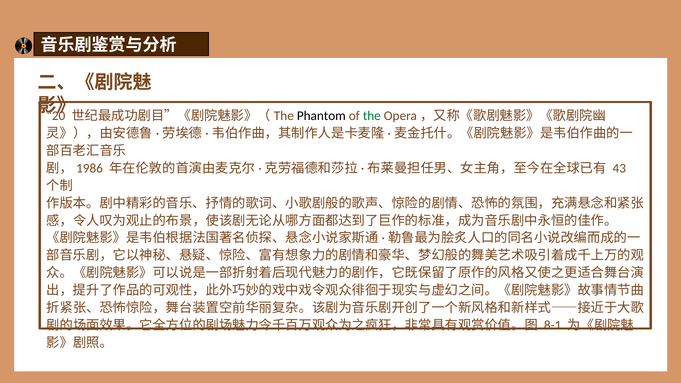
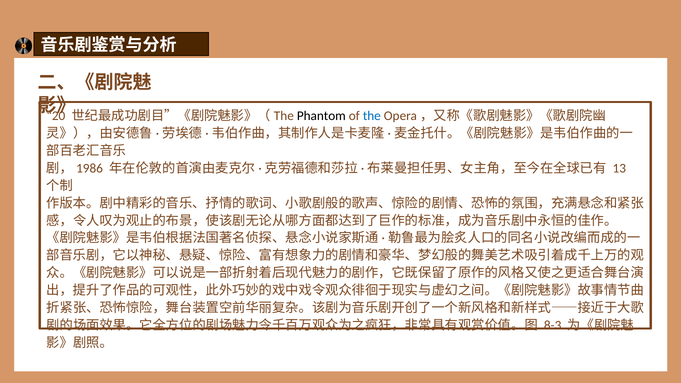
the colour: green -> blue (372, 116)
43: 43 -> 13 (619, 168)
8-1: 8-1 -> 8-3 (553, 326)
